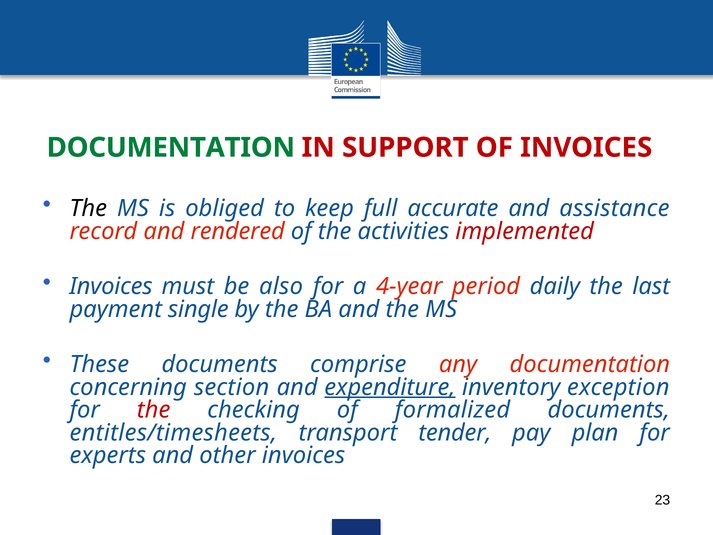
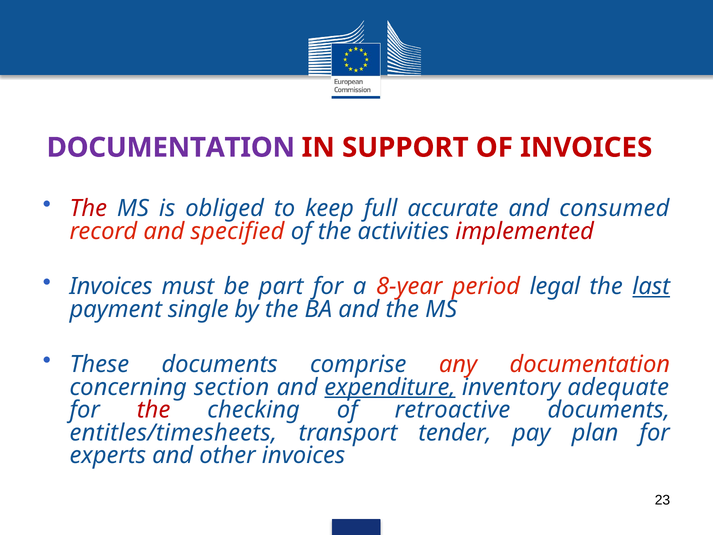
DOCUMENTATION colour: green -> purple (171, 147)
The colour: black -> red (88, 208)
assistance: assistance -> consumed (614, 208)
rendered: rendered -> specified (237, 231)
also: also -> part (281, 286)
4-year: 4-year -> 8-year (409, 286)
daily: daily -> legal (555, 286)
last underline: none -> present (651, 286)
exception: exception -> adequate (618, 387)
formalized: formalized -> retroactive (453, 410)
